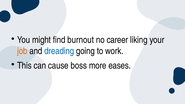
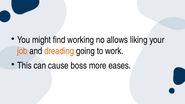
burnout: burnout -> working (81, 40)
career: career -> allows (117, 40)
dreading colour: blue -> orange (59, 51)
